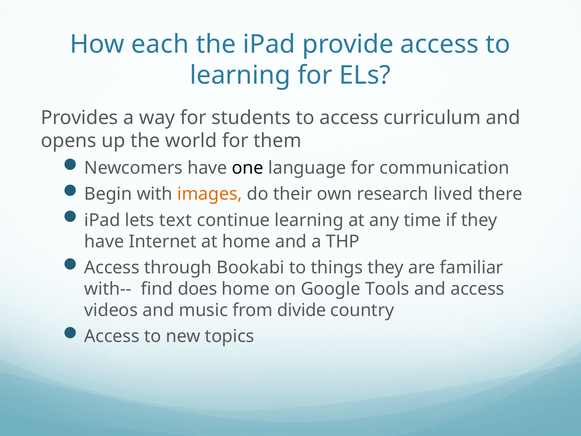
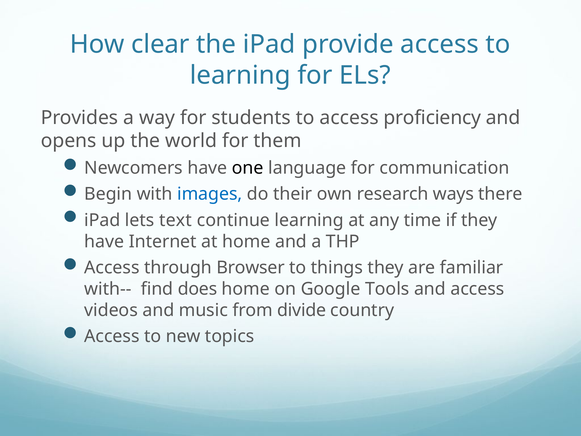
each: each -> clear (160, 44)
curriculum: curriculum -> proficiency (432, 118)
images colour: orange -> blue (210, 194)
lived: lived -> ways (453, 194)
Bookabi: Bookabi -> Browser (251, 268)
